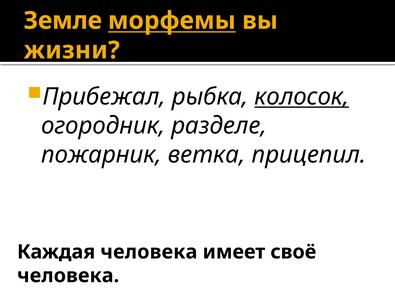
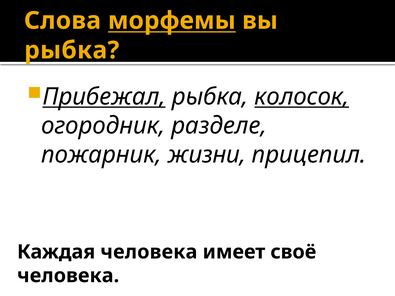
Земле: Земле -> Слова (62, 21)
жизни: жизни -> рыбка (72, 50)
Прибежал underline: none -> present (104, 97)
ветка: ветка -> жизни (207, 155)
